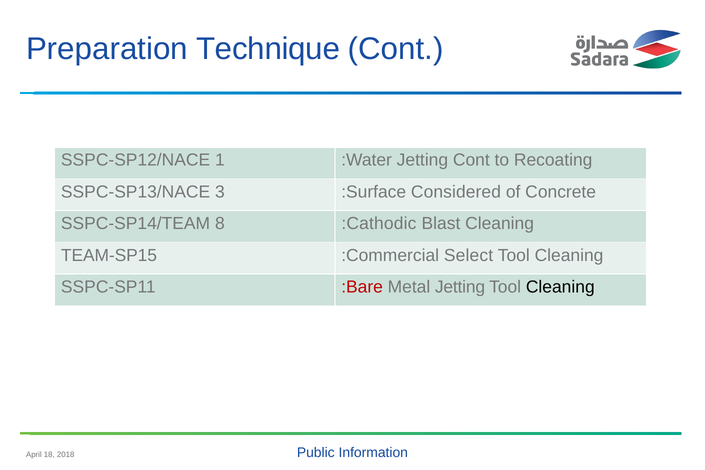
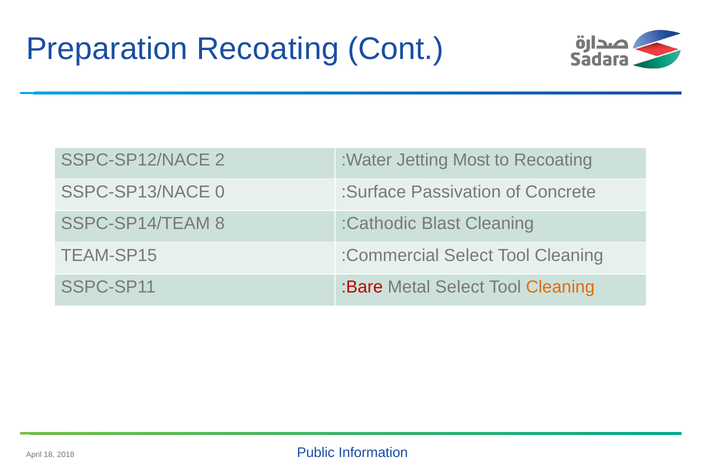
Preparation Technique: Technique -> Recoating (268, 49)
1: 1 -> 2 (220, 160)
Jetting Cont: Cont -> Most (471, 160)
3: 3 -> 0 (220, 192)
Considered: Considered -> Passivation (456, 192)
Metal Jetting: Jetting -> Select (460, 287)
Cleaning colour: black -> orange (560, 287)
